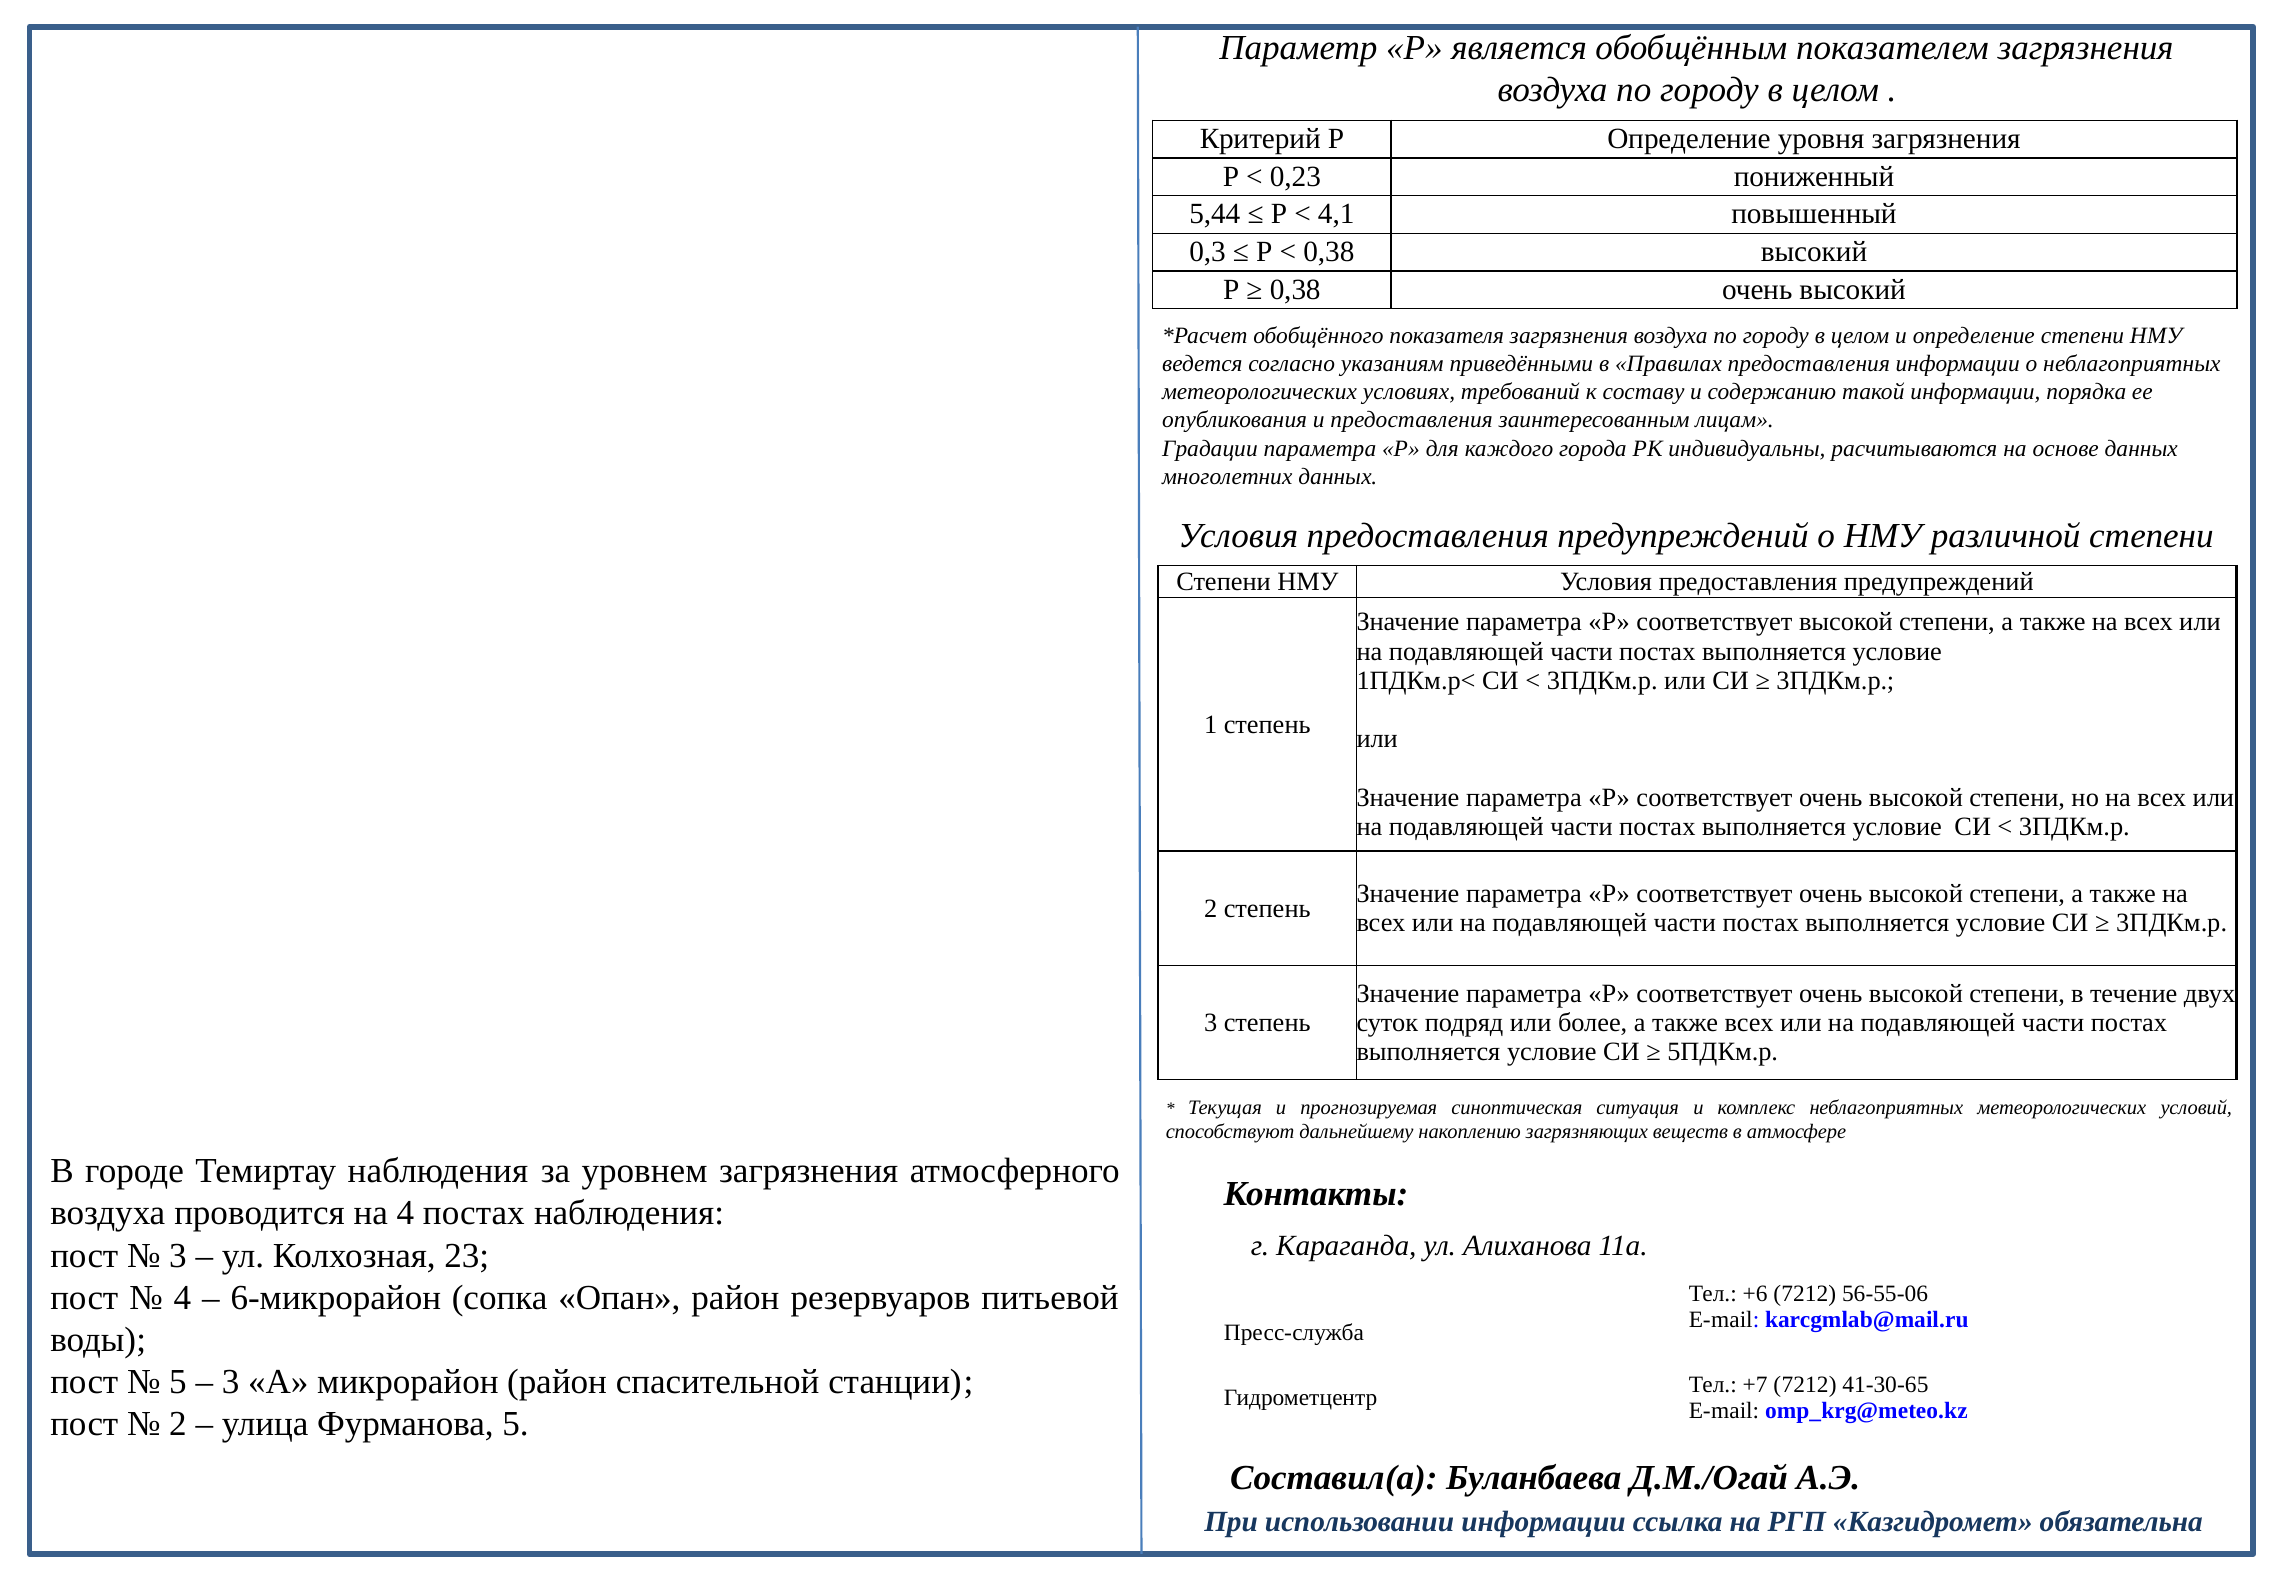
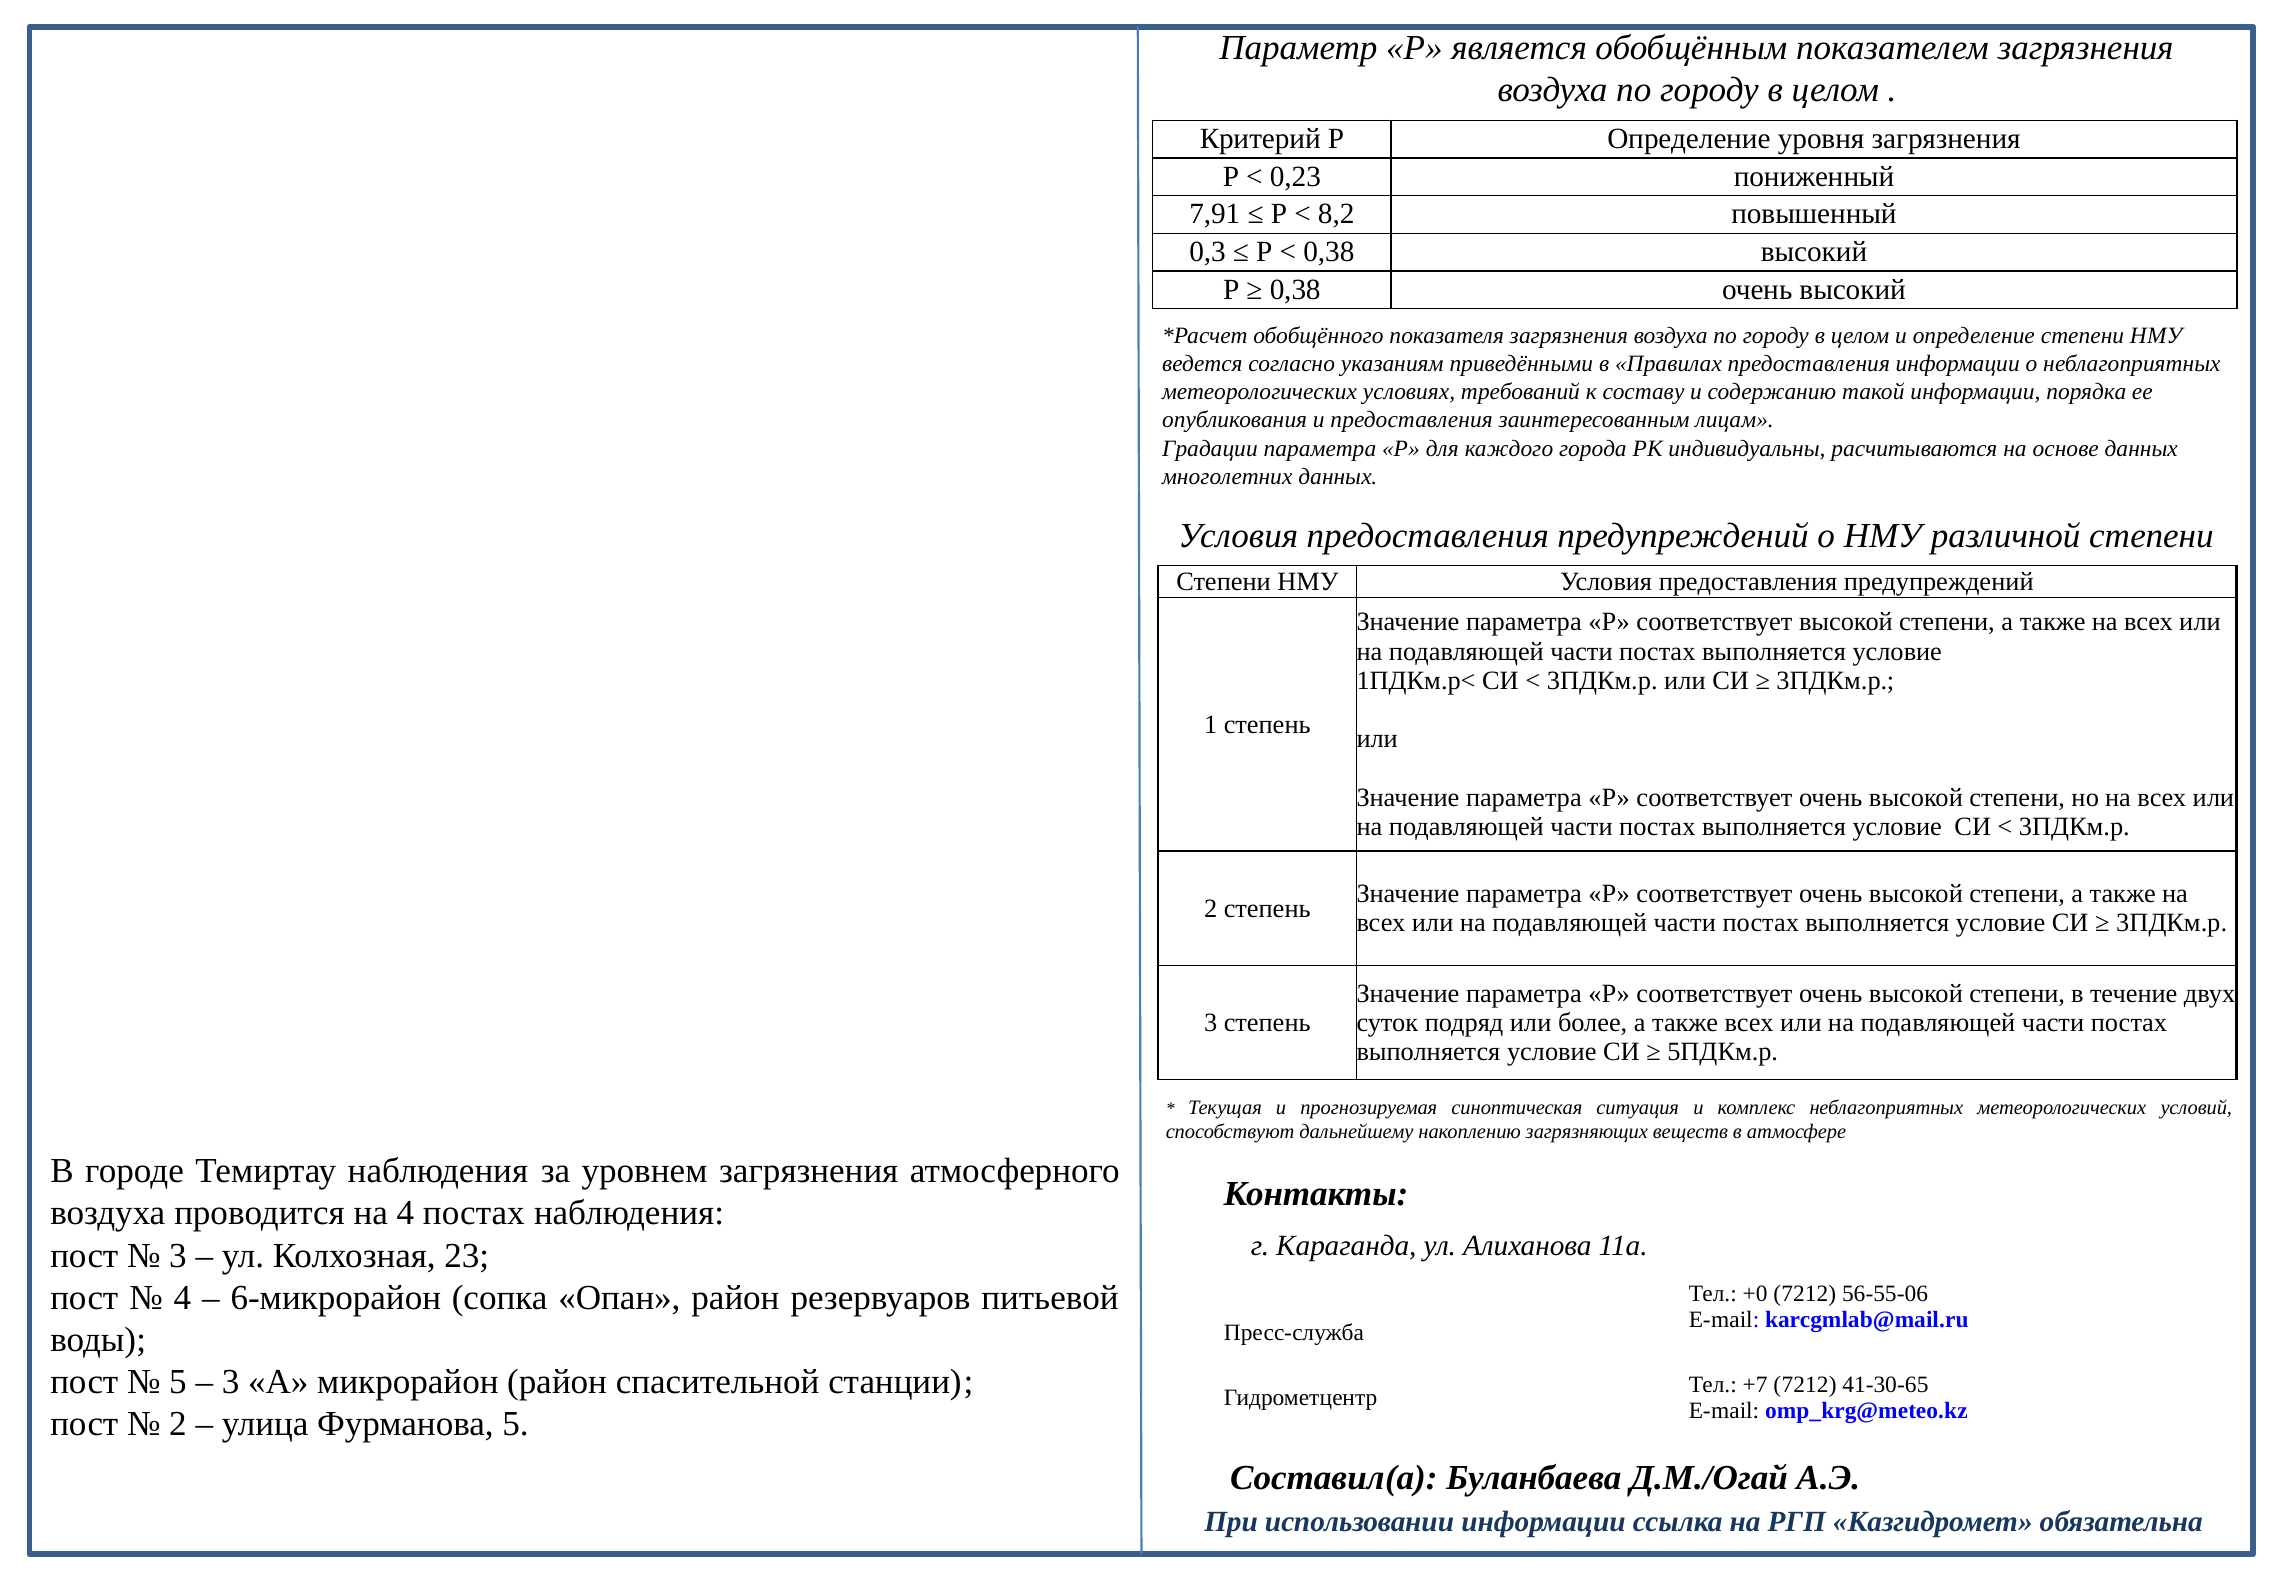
5,44: 5,44 -> 7,91 (1215, 214)
4,1: 4,1 -> 8,2 (1336, 214)
+6: +6 -> +0 (1755, 1293)
